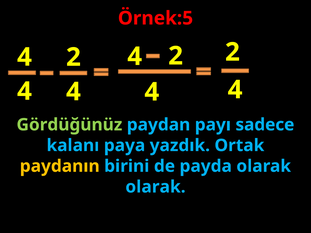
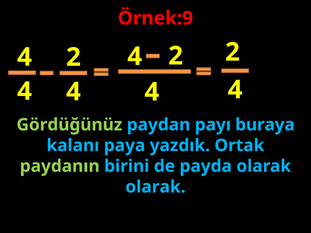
Örnek:5: Örnek:5 -> Örnek:9 (155, 18)
sadece: sadece -> buraya (265, 125)
paydanın colour: yellow -> light green (60, 166)
